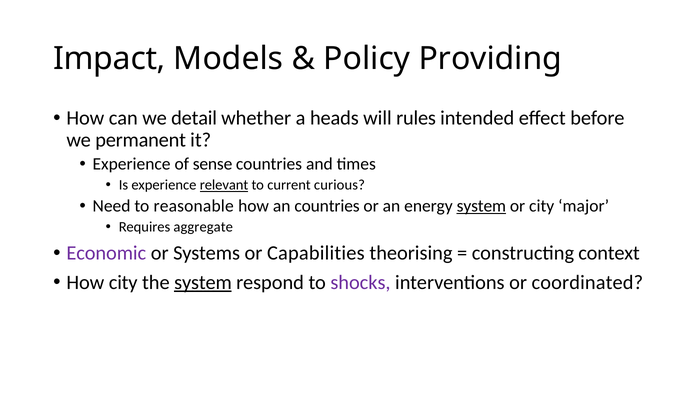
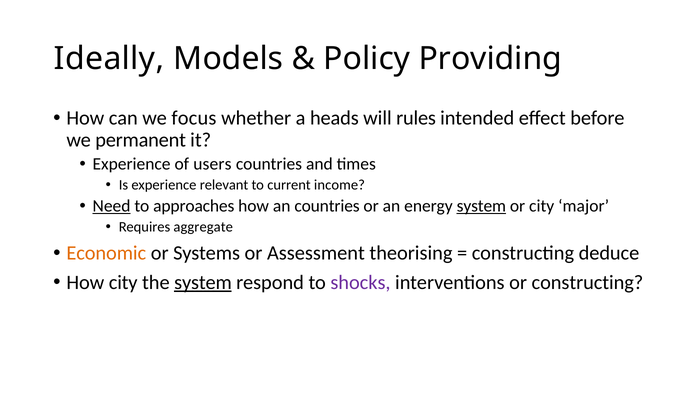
Impact: Impact -> Ideally (109, 59)
detail: detail -> focus (194, 118)
sense: sense -> users (212, 164)
relevant underline: present -> none (224, 185)
curious: curious -> income (339, 185)
Need underline: none -> present (112, 206)
reasonable: reasonable -> approaches (194, 206)
Economic colour: purple -> orange (106, 253)
Capabilities: Capabilities -> Assessment (316, 253)
context: context -> deduce (609, 253)
or coordinated: coordinated -> constructing (587, 283)
